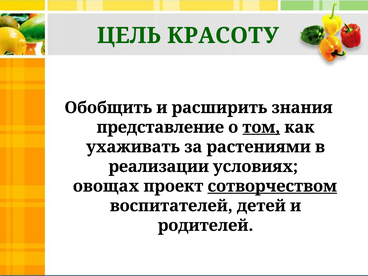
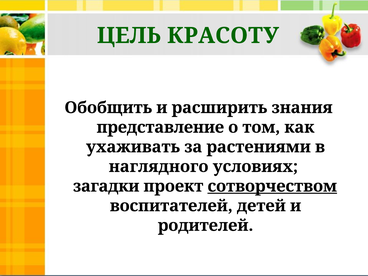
том underline: present -> none (261, 127)
реализации: реализации -> наглядного (159, 167)
овощах: овощах -> загадки (106, 186)
